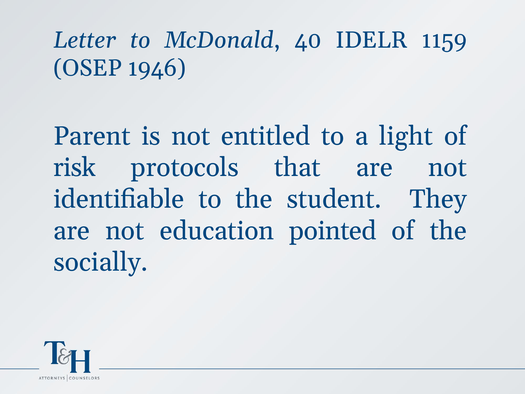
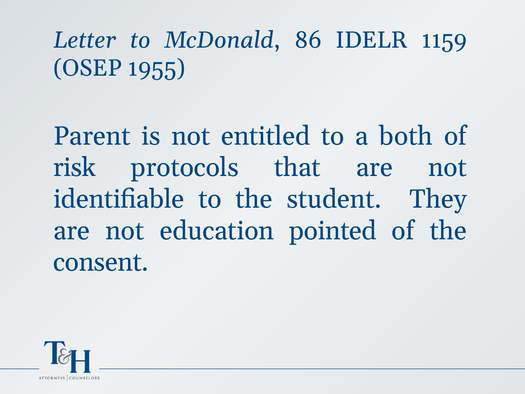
40: 40 -> 86 (308, 40)
1946: 1946 -> 1955 (157, 68)
light: light -> both (406, 136)
socially: socially -> consent (101, 262)
